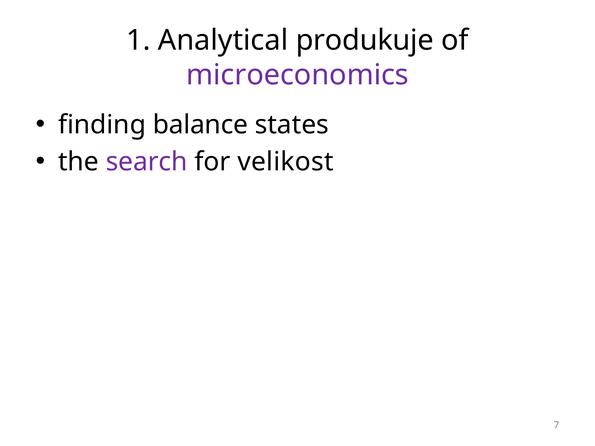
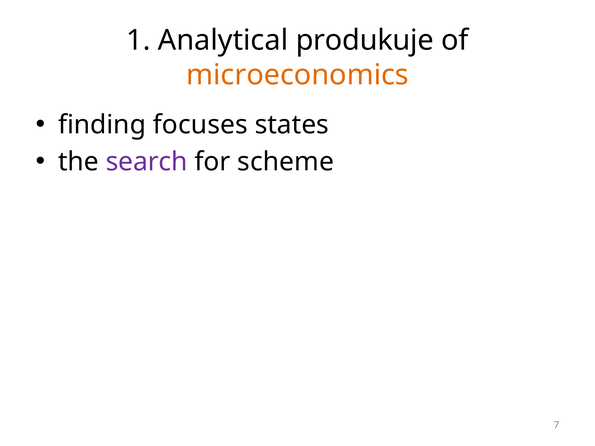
microeconomics colour: purple -> orange (297, 75)
balance: balance -> focuses (200, 125)
velikost: velikost -> scheme (286, 162)
